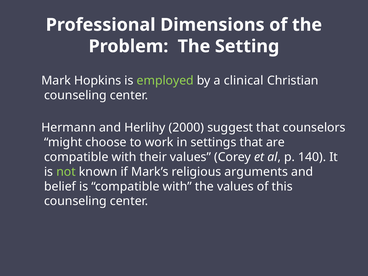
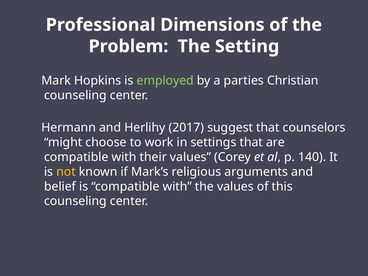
clinical: clinical -> parties (244, 81)
2000: 2000 -> 2017 (186, 128)
not colour: light green -> yellow (66, 172)
